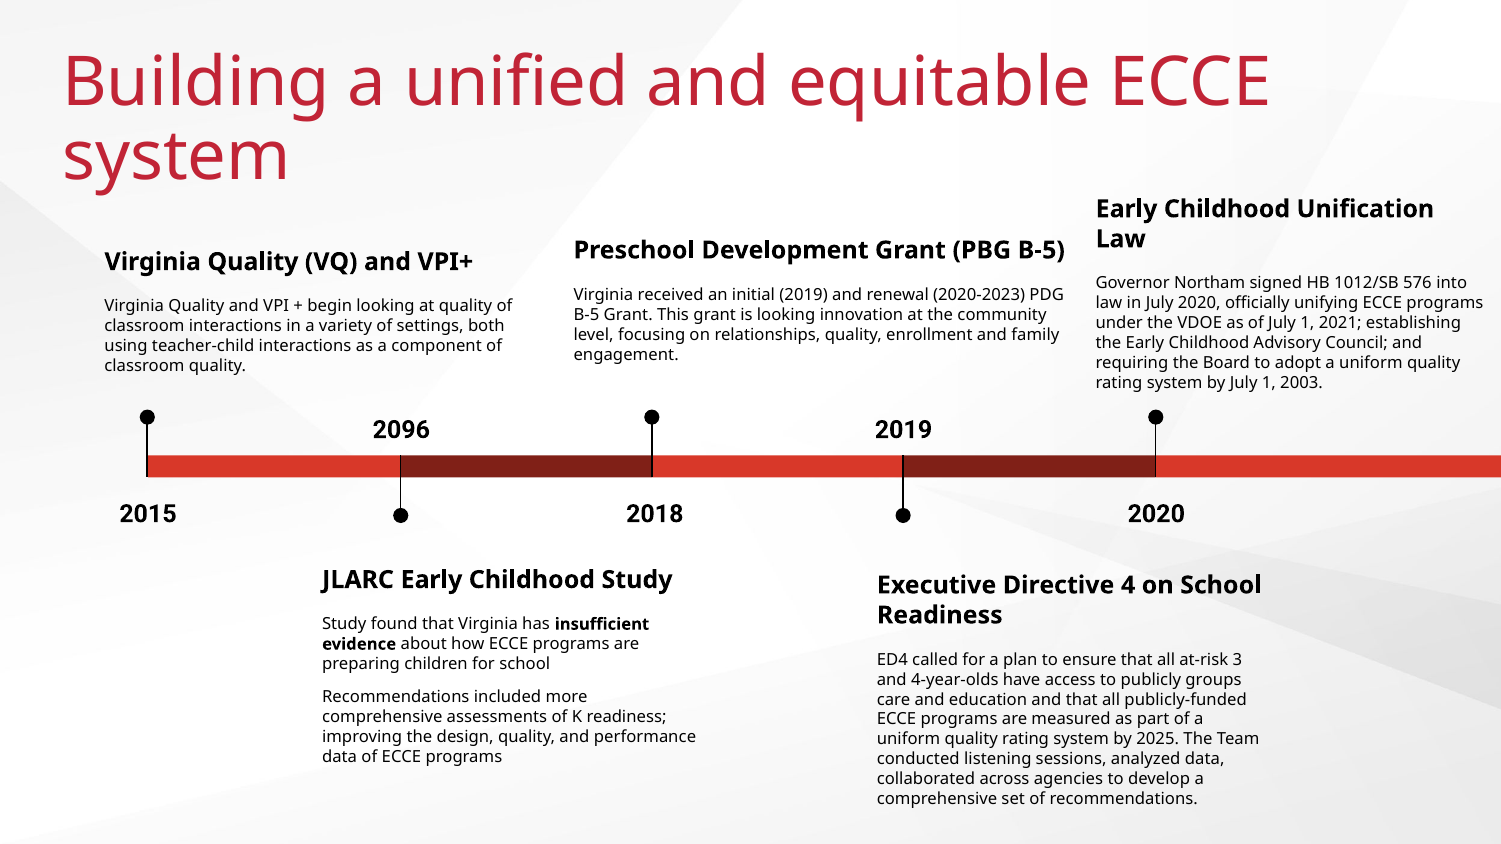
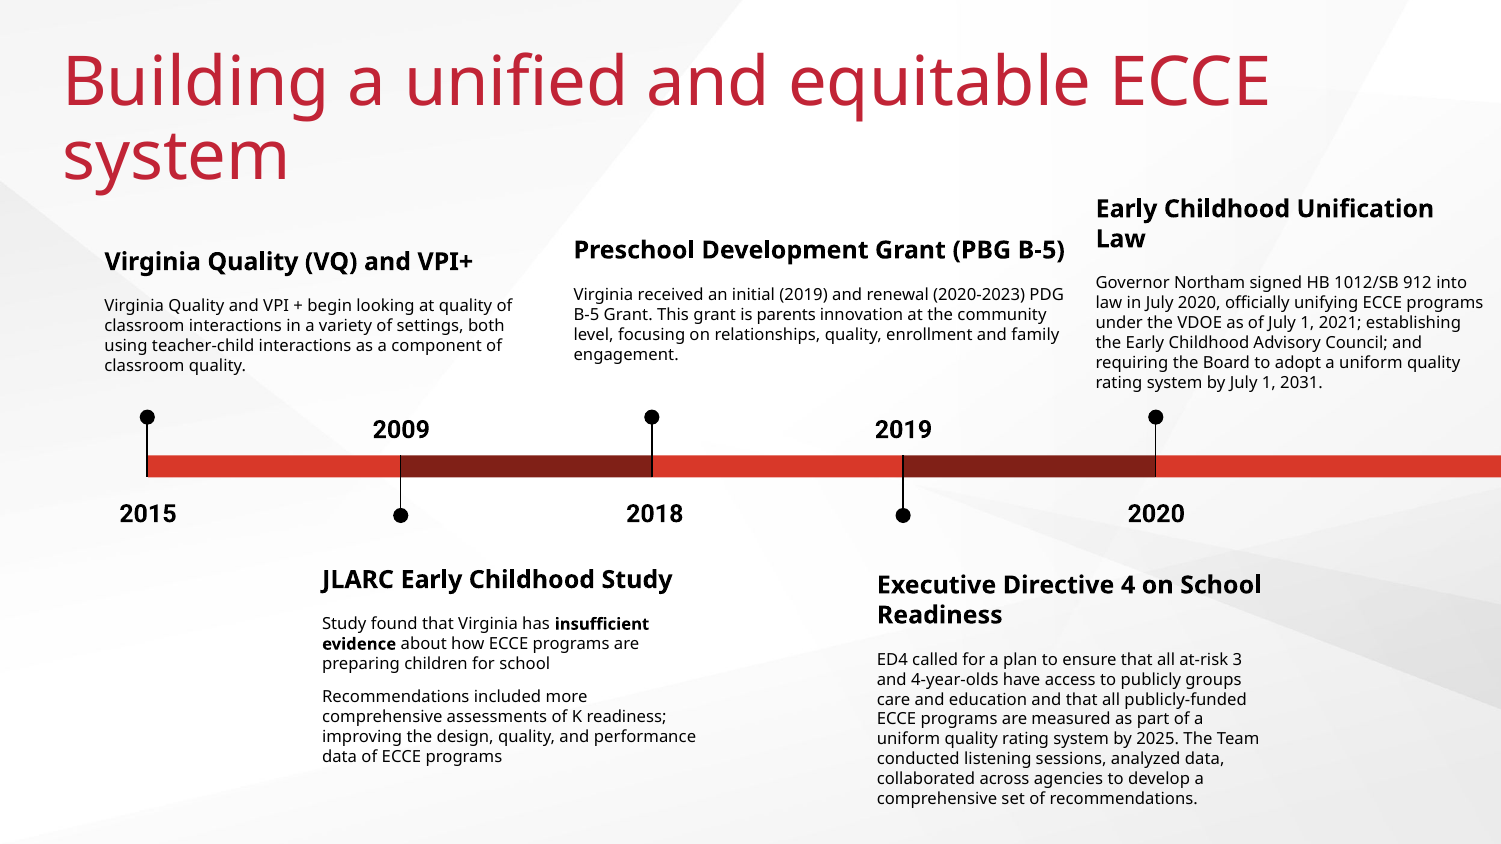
576: 576 -> 912 (1417, 284)
is looking: looking -> parents (786, 315)
2003: 2003 -> 2031 (1302, 383)
2096: 2096 -> 2009 (401, 430)
